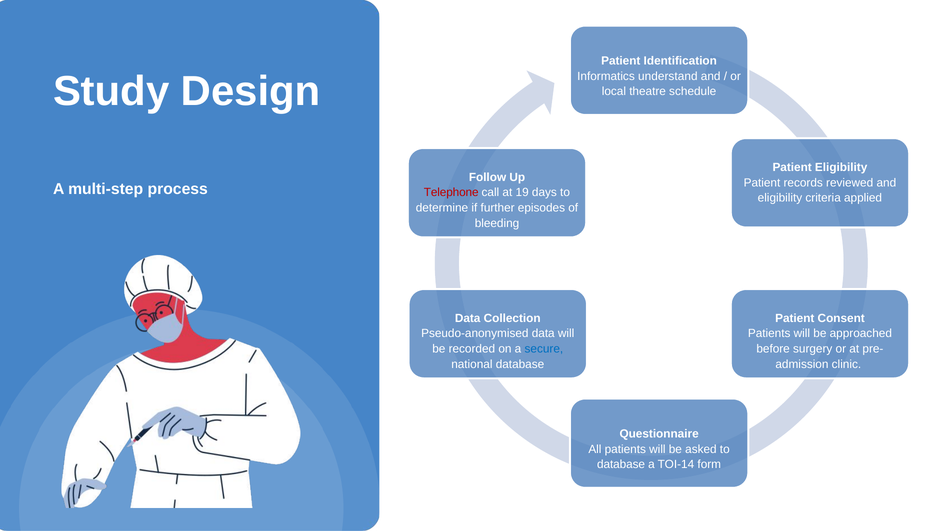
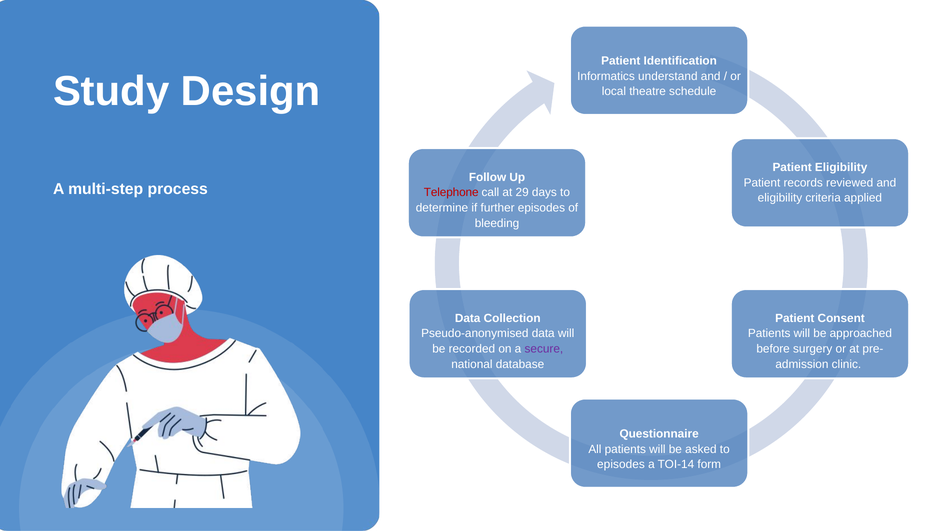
19: 19 -> 29 (522, 192)
secure colour: blue -> purple (544, 348)
database: database -> episodes (621, 464)
